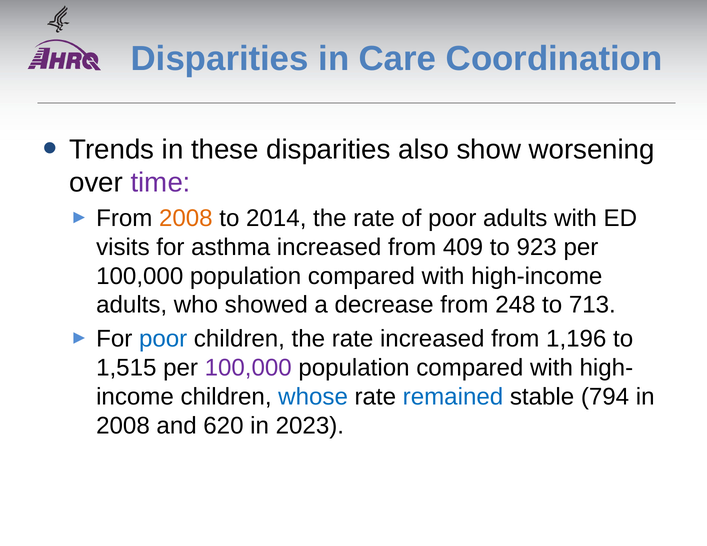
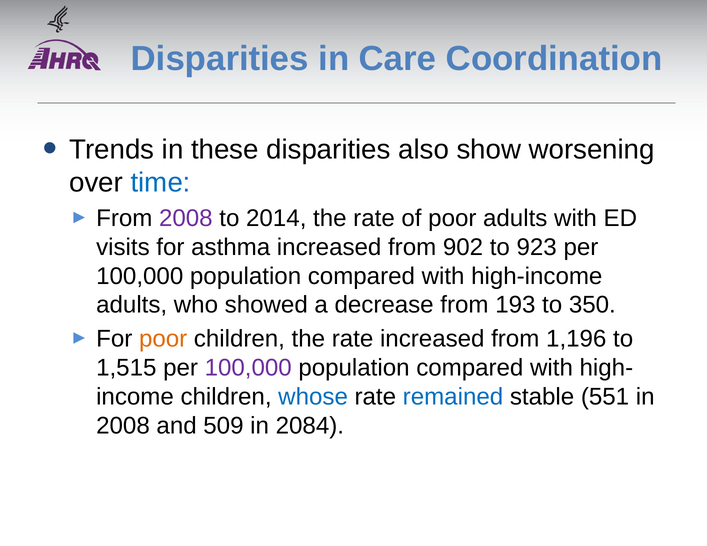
time colour: purple -> blue (161, 183)
2008 colour: orange -> purple (186, 218)
409: 409 -> 902 (463, 247)
248: 248 -> 193 (515, 305)
713: 713 -> 350 (592, 305)
poor colour: blue -> orange (163, 339)
794: 794 -> 551 (605, 397)
620: 620 -> 509 (223, 426)
2023: 2023 -> 2084 (310, 426)
